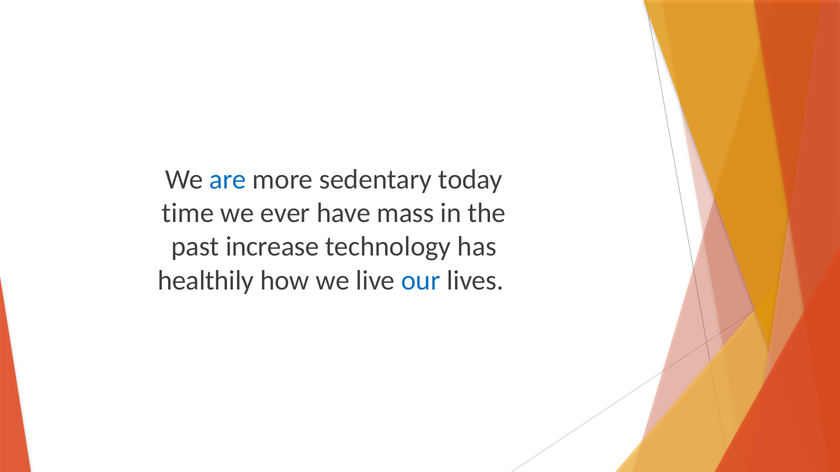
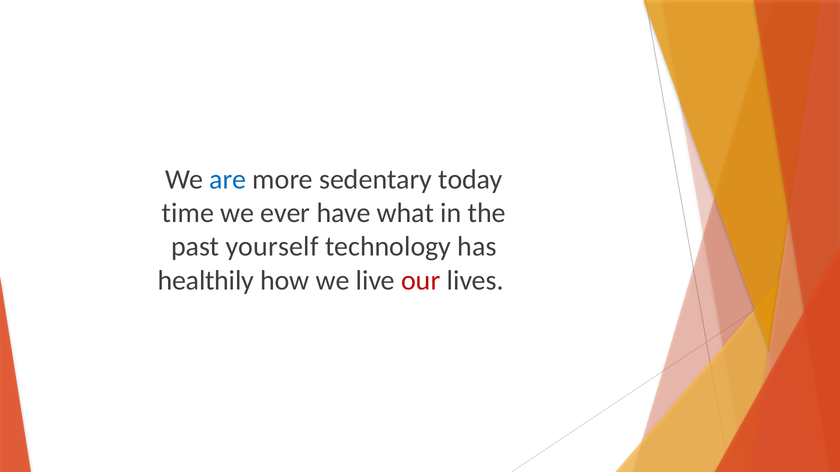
mass: mass -> what (406, 213)
increase: increase -> yourself (272, 247)
our colour: blue -> red (421, 281)
